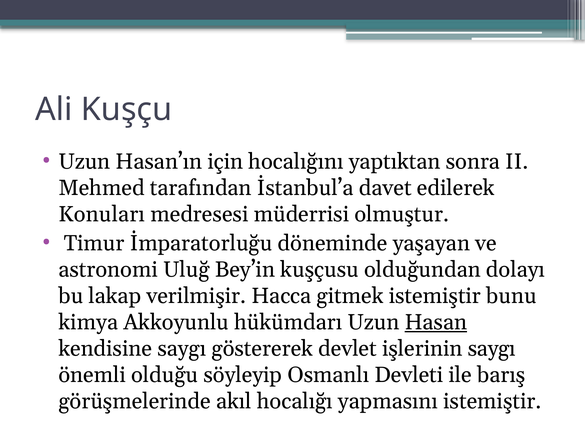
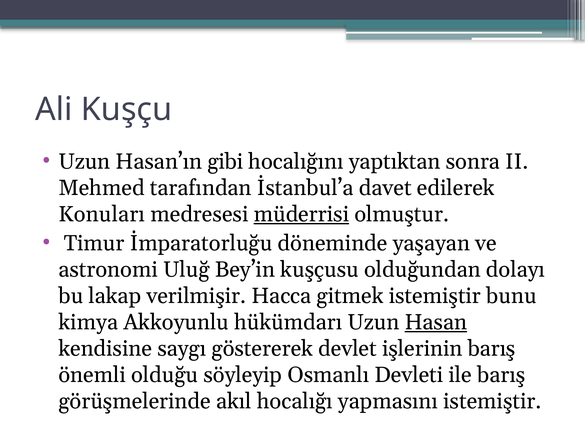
için: için -> gibi (225, 161)
müderrisi underline: none -> present (301, 214)
işlerinin saygı: saygı -> barış (492, 348)
